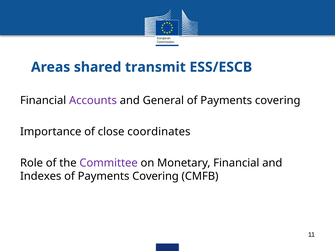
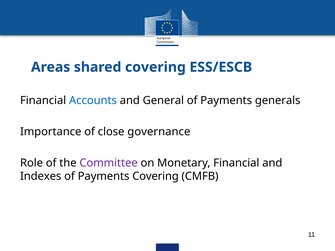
shared transmit: transmit -> covering (155, 67)
Accounts colour: purple -> blue (93, 100)
covering: covering -> generals (278, 100)
coordinates: coordinates -> governance (159, 132)
